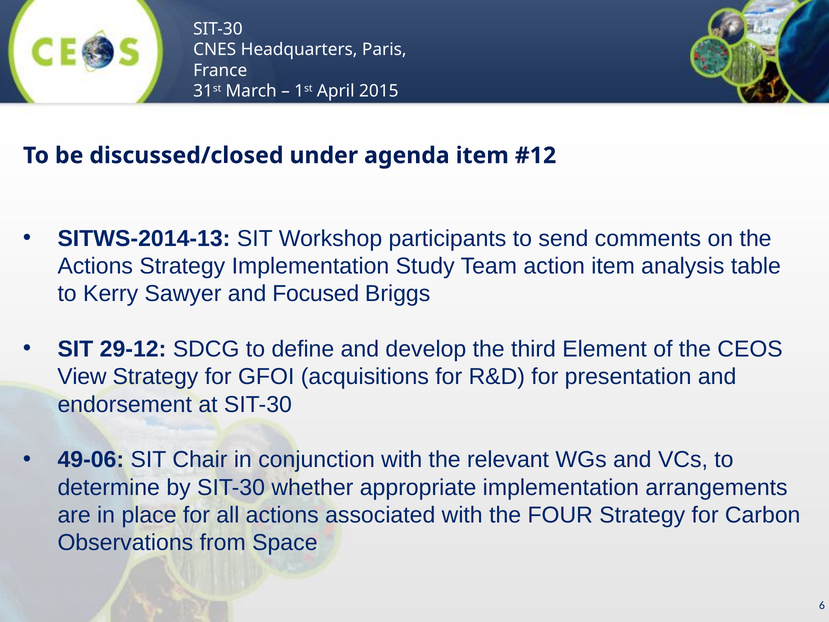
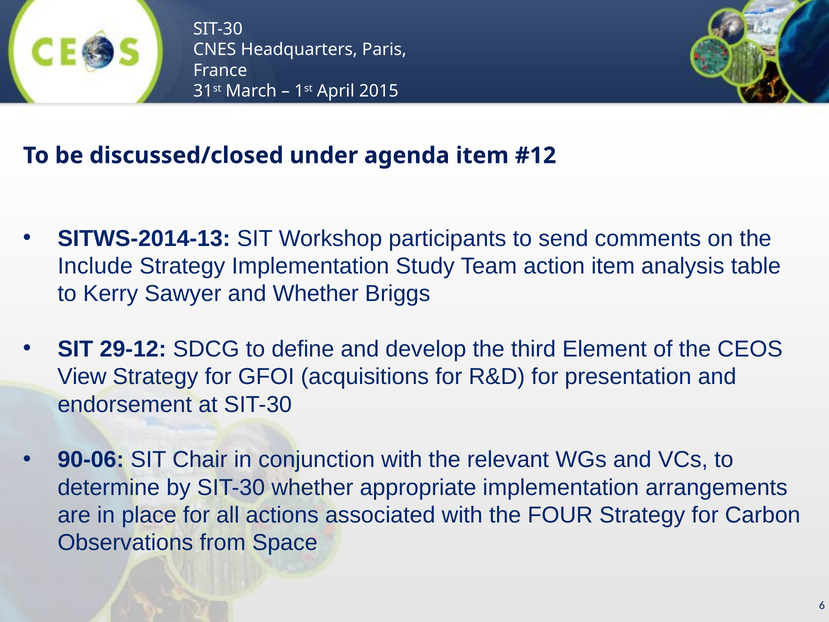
Actions: Actions -> Include (95, 266)
and Focused: Focused -> Whether (316, 294)
49-06: 49-06 -> 90-06 (91, 460)
